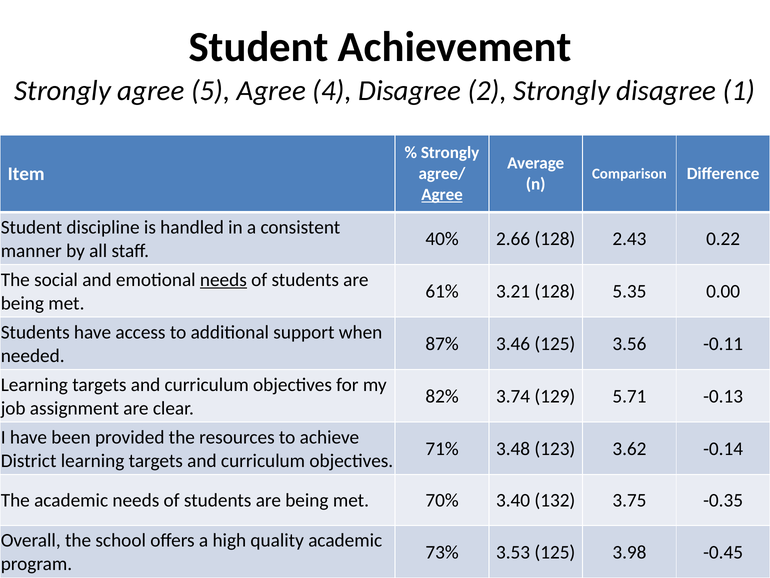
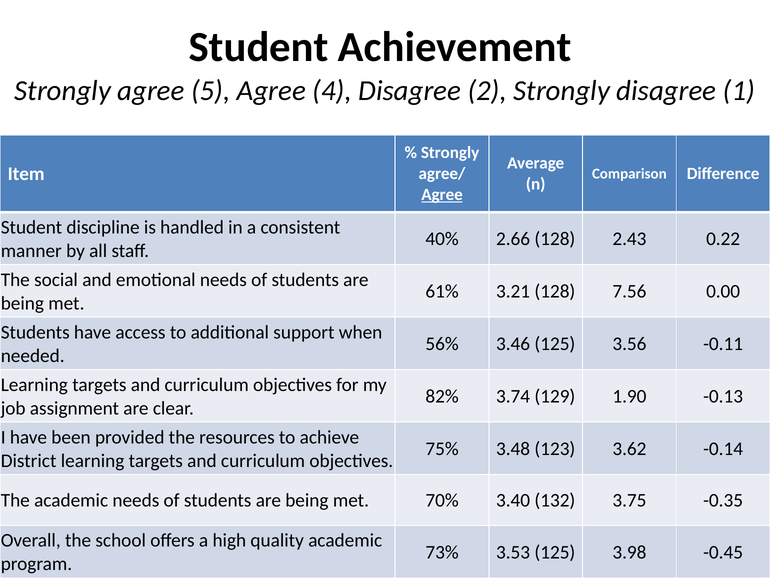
needs underline: present -> none (223, 280)
5.35: 5.35 -> 7.56 (629, 291)
87%: 87% -> 56% (442, 344)
5.71: 5.71 -> 1.90 (629, 396)
71%: 71% -> 75% (442, 449)
